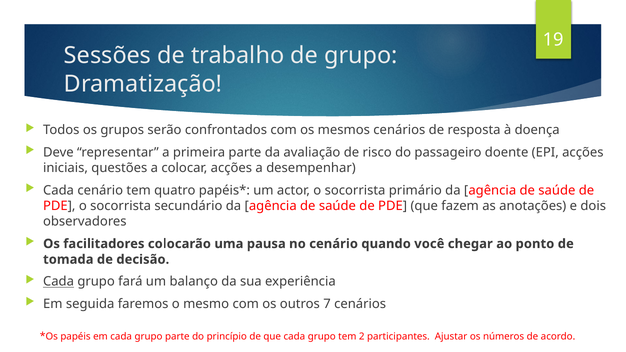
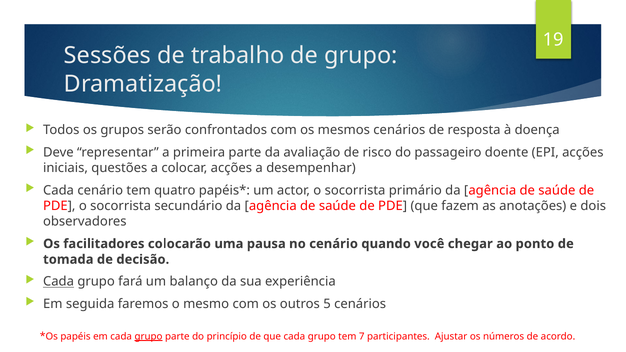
7: 7 -> 5 (327, 304)
grupo underline: none -> present (149, 336)
2: 2 -> 7 (362, 336)
